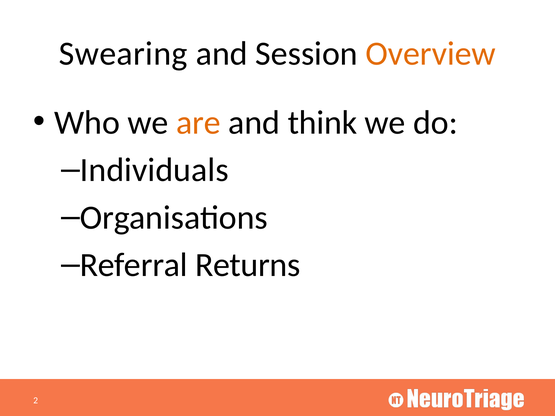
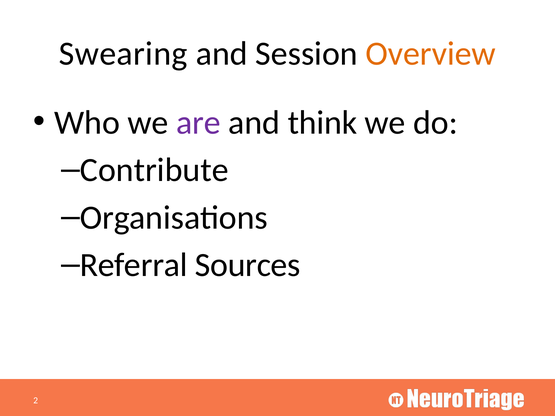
are colour: orange -> purple (198, 123)
Individuals: Individuals -> Contribute (154, 170)
Returns: Returns -> Sources (248, 265)
